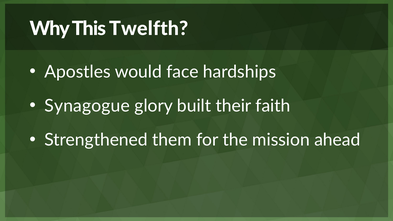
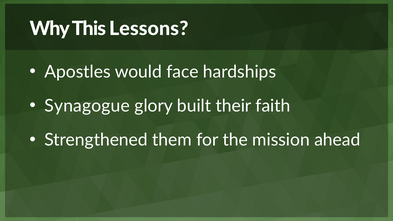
Twelfth: Twelfth -> Lessons (149, 29)
